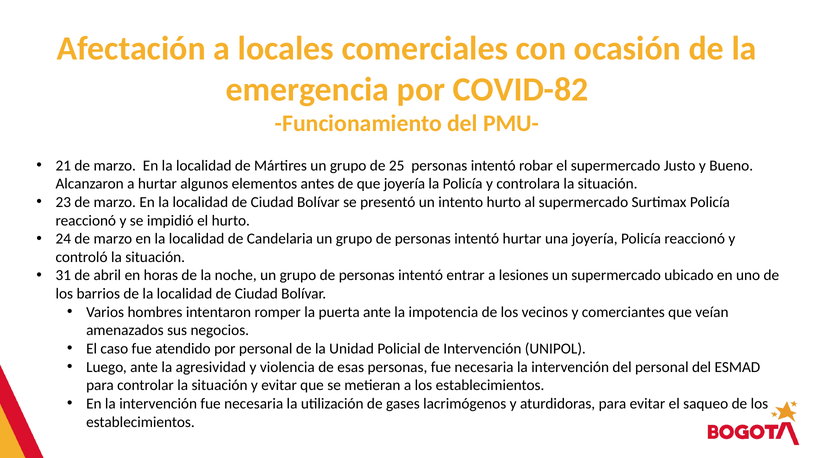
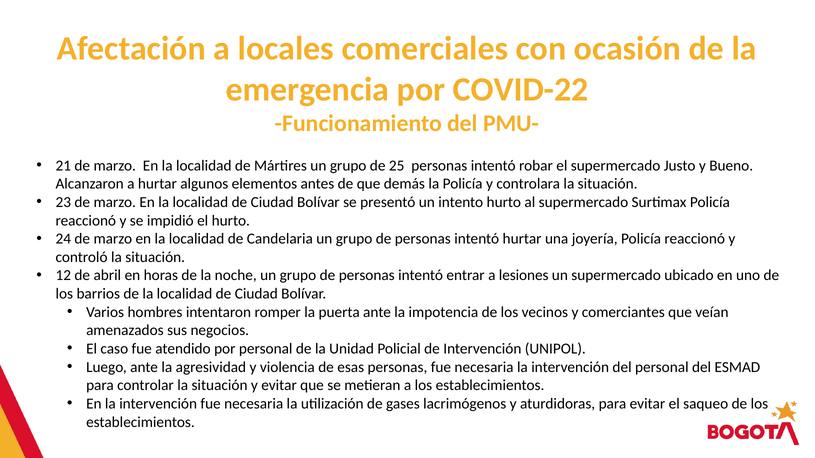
COVID-82: COVID-82 -> COVID-22 (521, 90)
que joyería: joyería -> demás (404, 184)
31: 31 -> 12 (63, 276)
